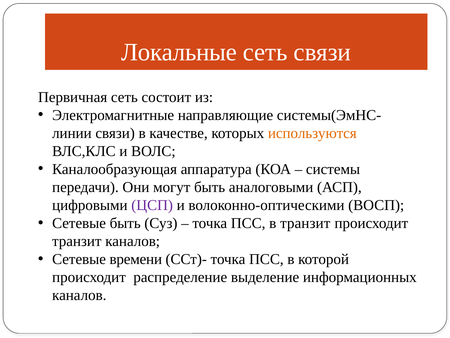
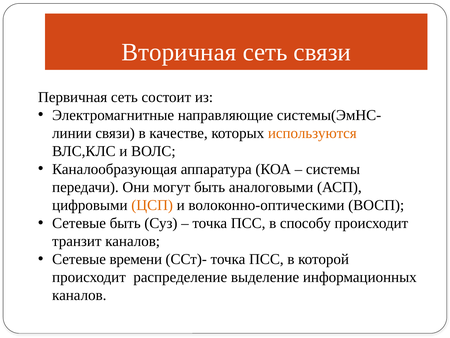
Локальные: Локальные -> Вторичная (179, 52)
ЦСП colour: purple -> orange (152, 205)
в транзит: транзит -> способу (305, 223)
